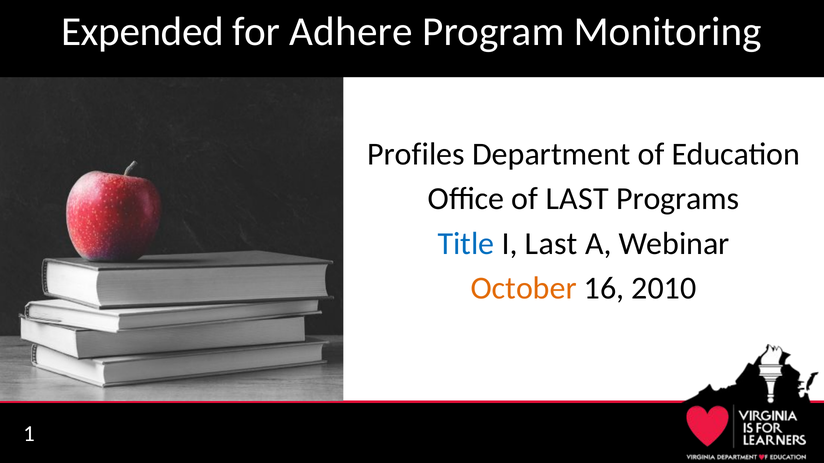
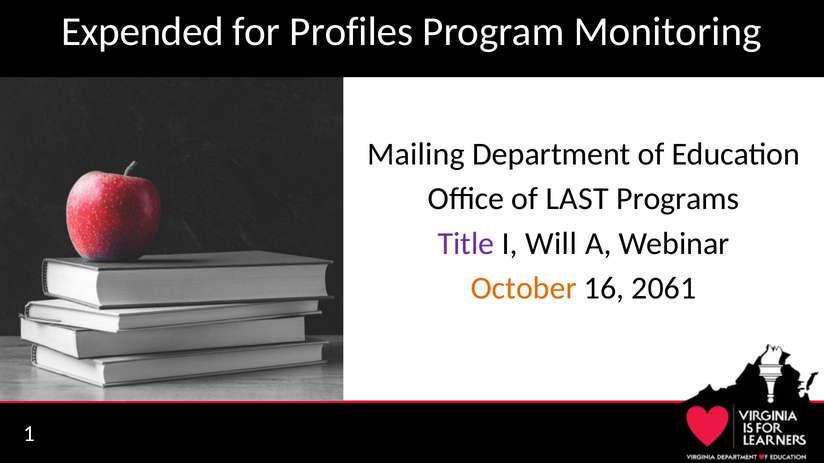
Adhere: Adhere -> Profiles (351, 32)
Profiles: Profiles -> Mailing (416, 154)
Title colour: blue -> purple (466, 244)
I Last: Last -> Will (551, 244)
2010: 2010 -> 2061 (664, 289)
